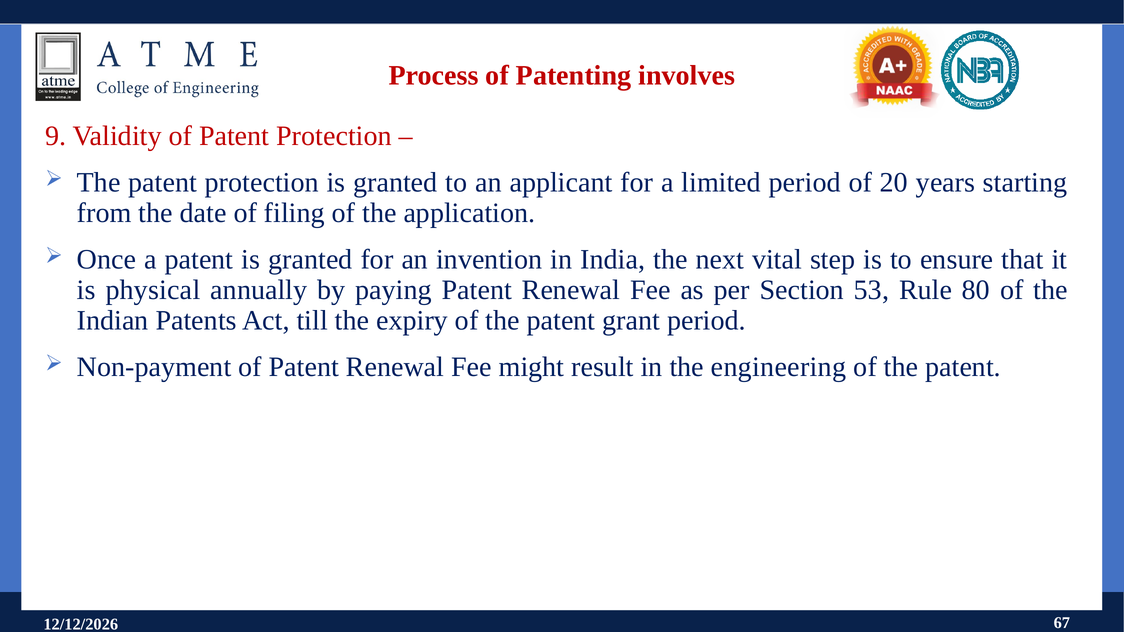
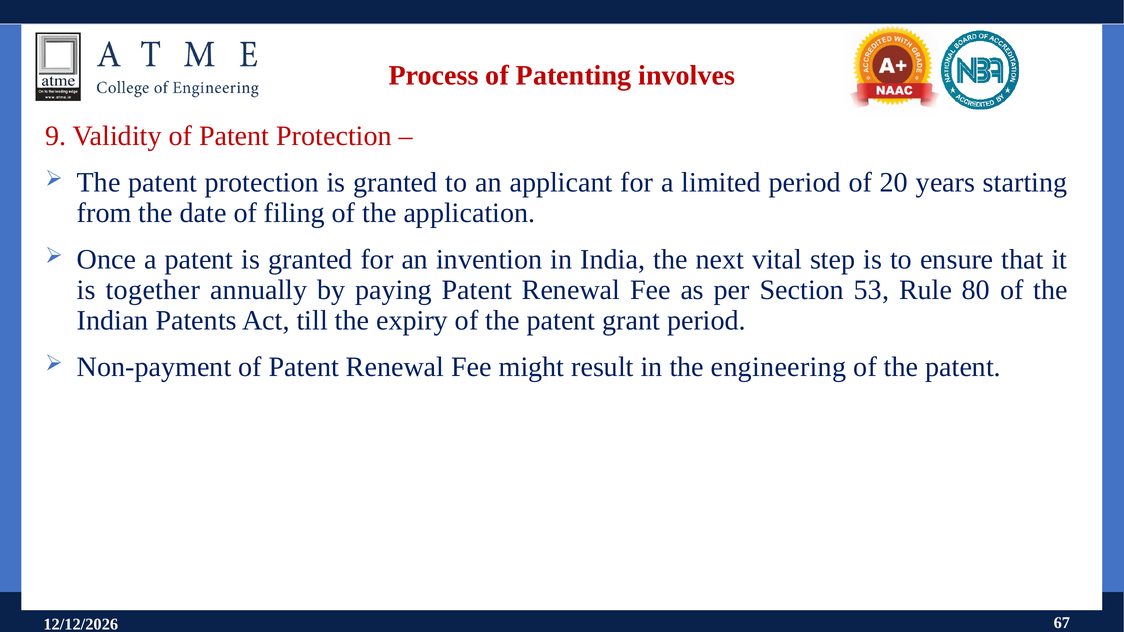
physical: physical -> together (153, 290)
